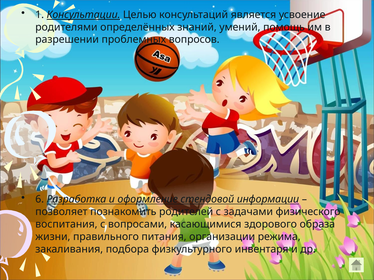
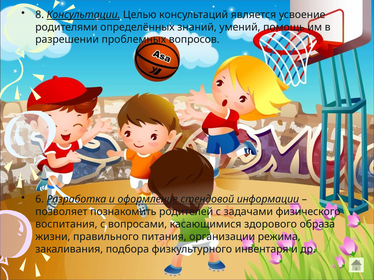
1: 1 -> 8 (40, 15)
